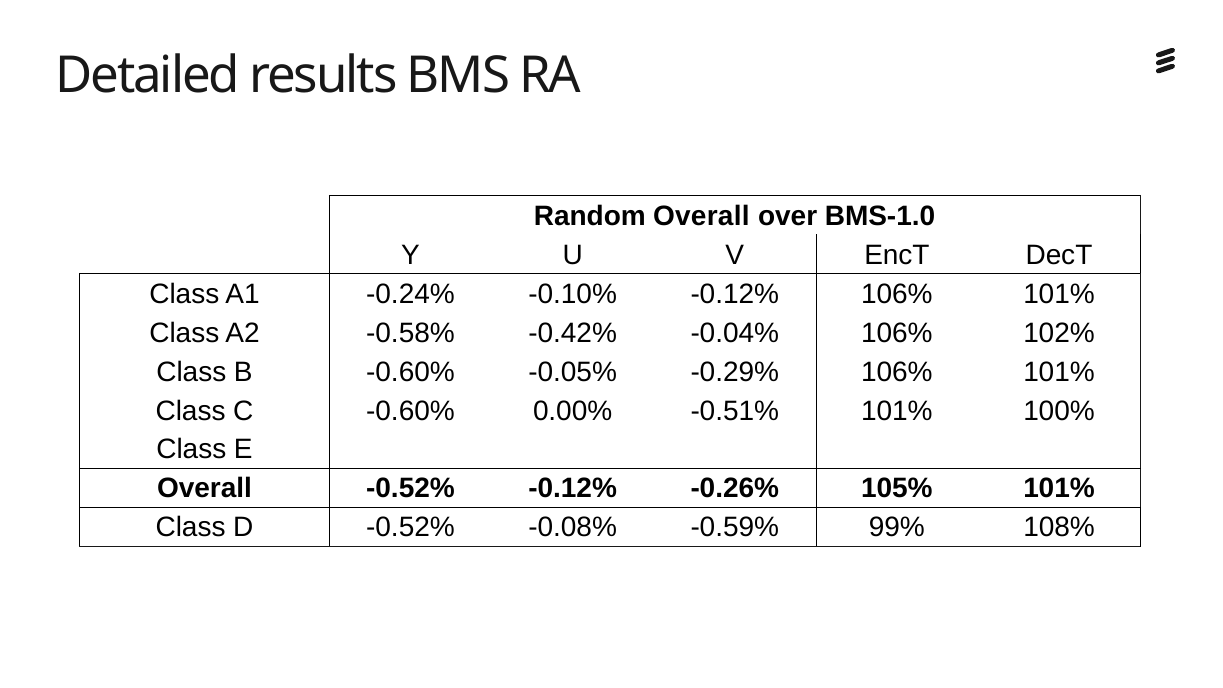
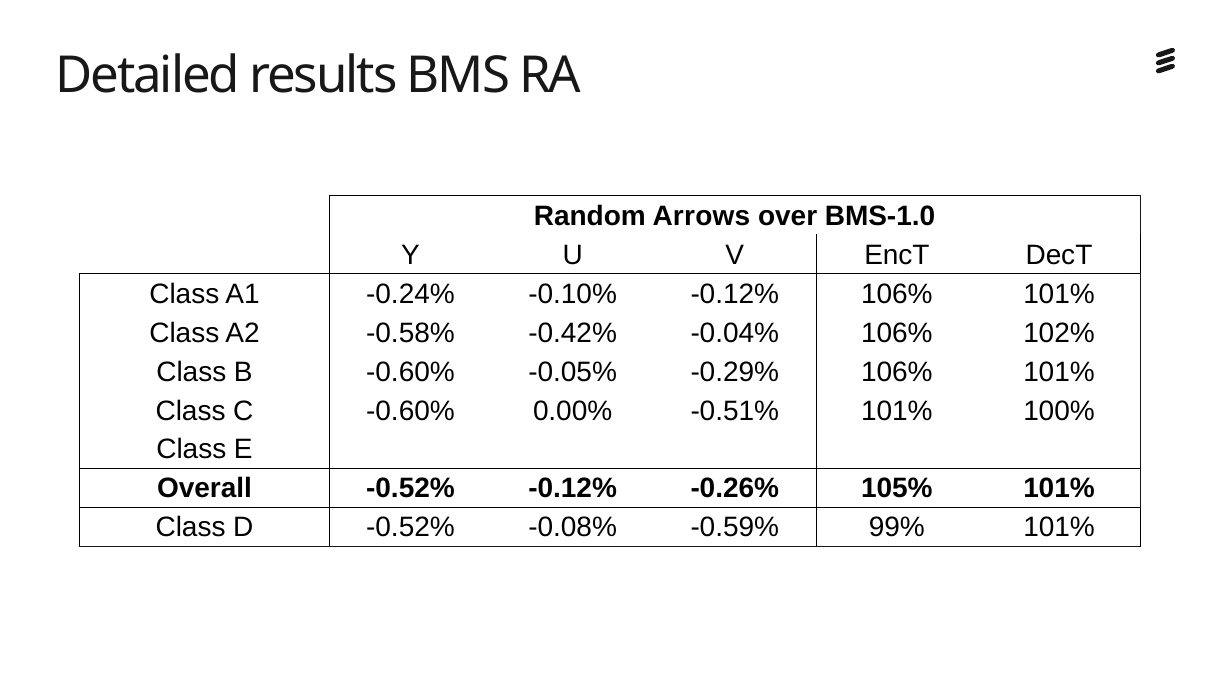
Random Overall: Overall -> Arrows (701, 216)
99% 108%: 108% -> 101% (1059, 528)
